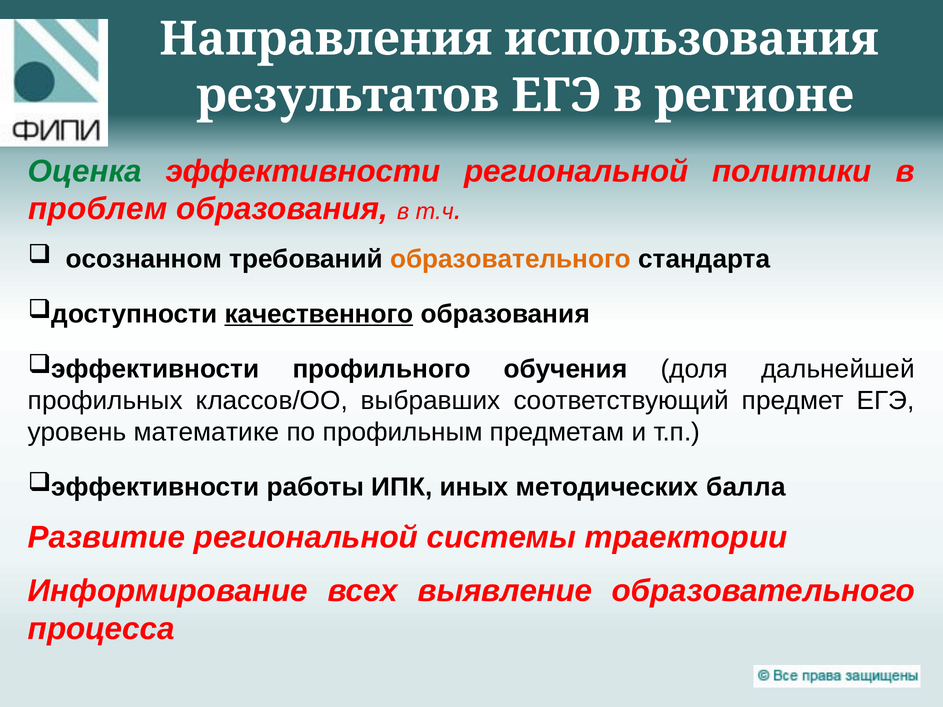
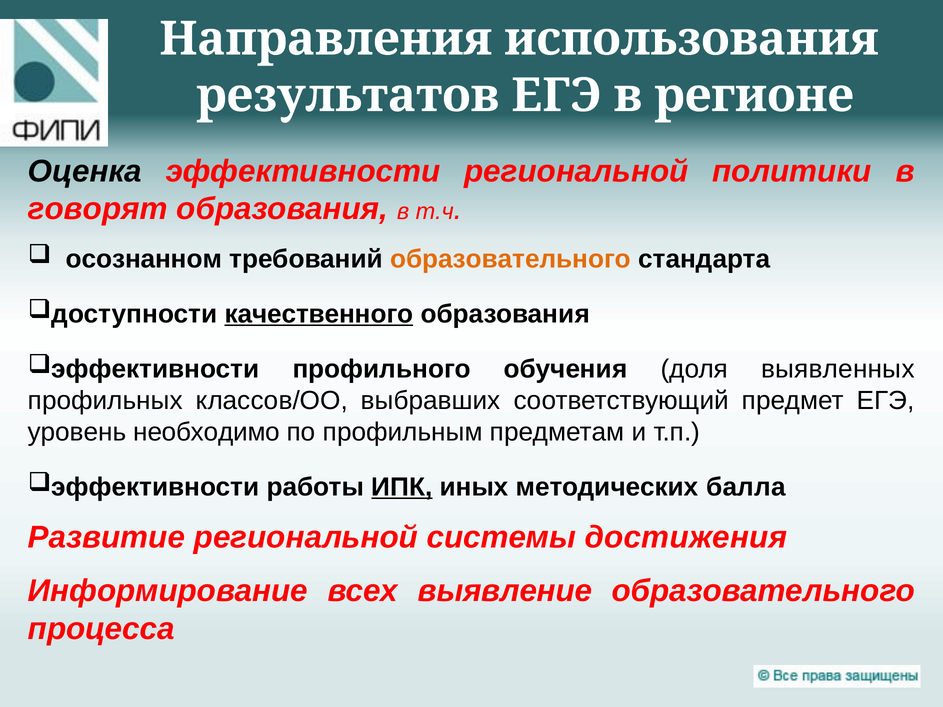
Оценка colour: green -> black (85, 171)
проблем: проблем -> говорят (98, 209)
дальнейшей: дальнейшей -> выявленных (838, 369)
математике: математике -> необходимо (207, 432)
ИПК underline: none -> present (402, 487)
траектории: траектории -> достижения (686, 538)
